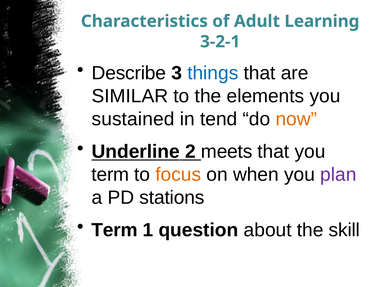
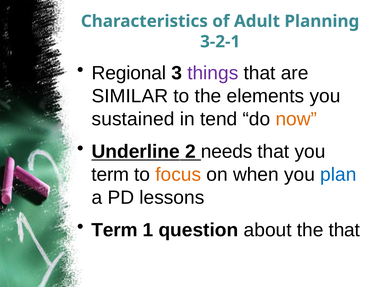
Learning: Learning -> Planning (322, 21)
Describe: Describe -> Regional (129, 73)
things colour: blue -> purple (213, 73)
meets: meets -> needs (227, 152)
plan colour: purple -> blue (338, 175)
stations: stations -> lessons (172, 198)
the skill: skill -> that (344, 230)
